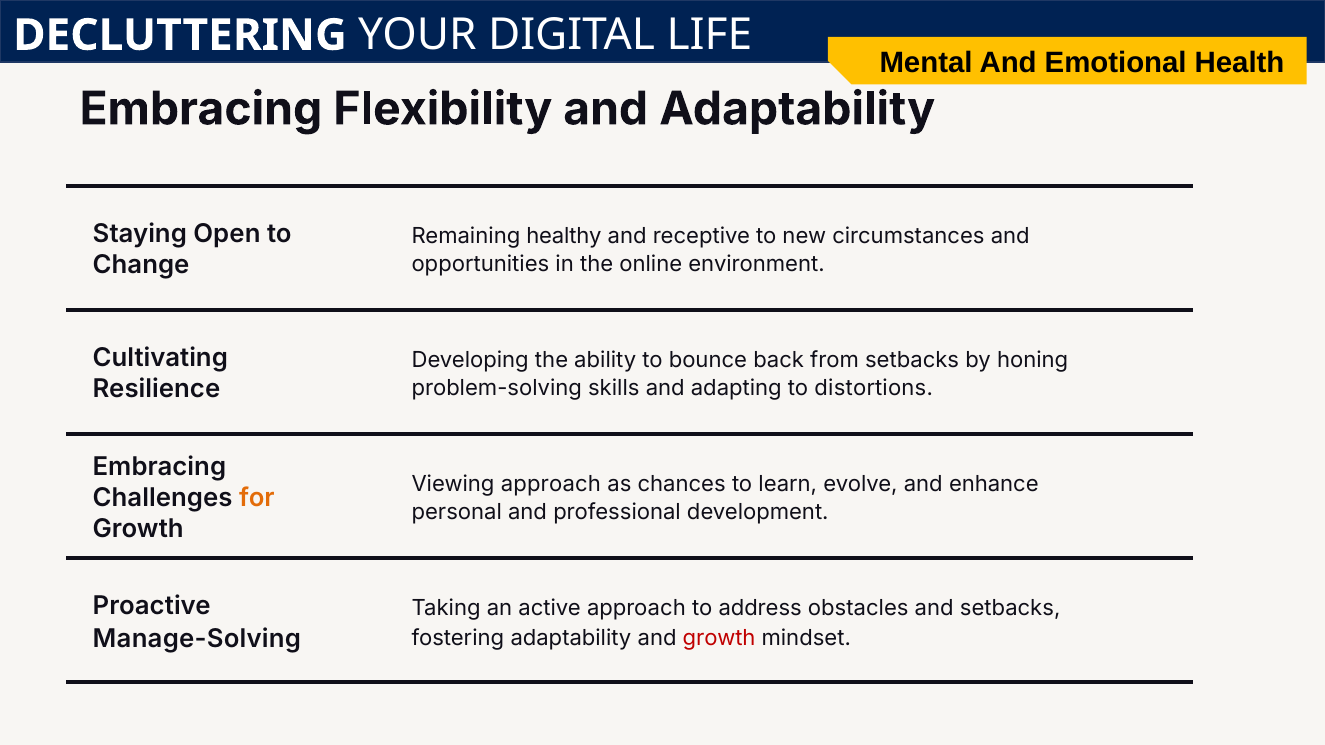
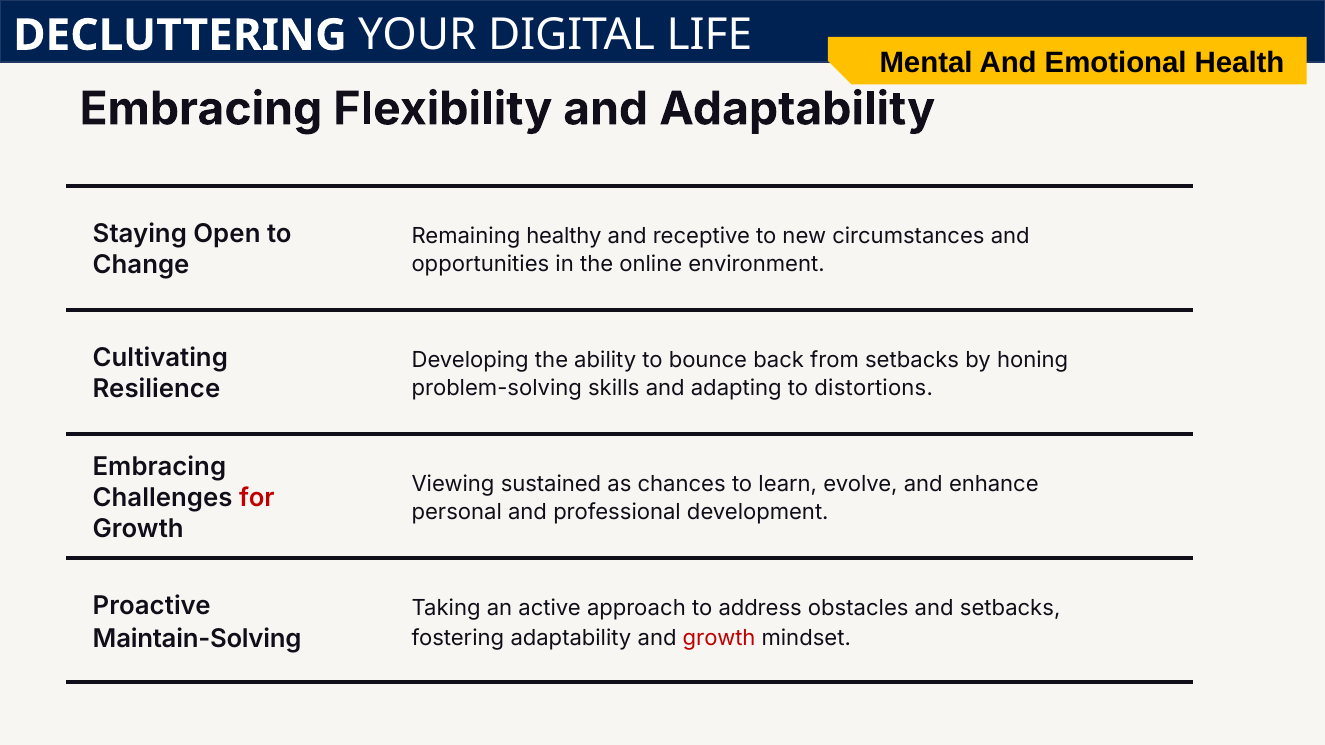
Viewing approach: approach -> sustained (551, 484)
for colour: orange -> red (257, 498)
Manage-Solving: Manage-Solving -> Maintain-Solving (197, 639)
